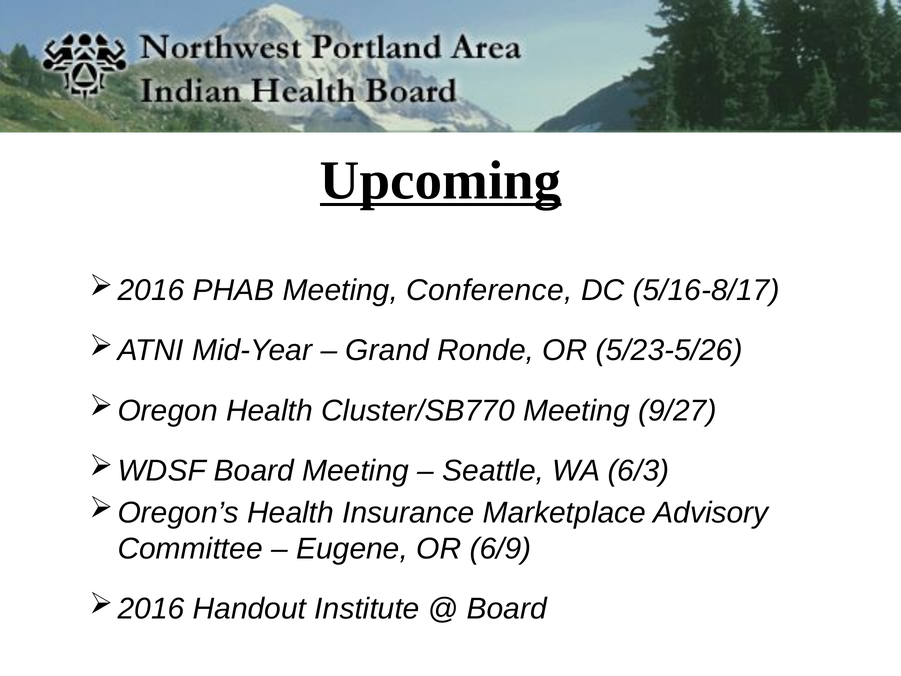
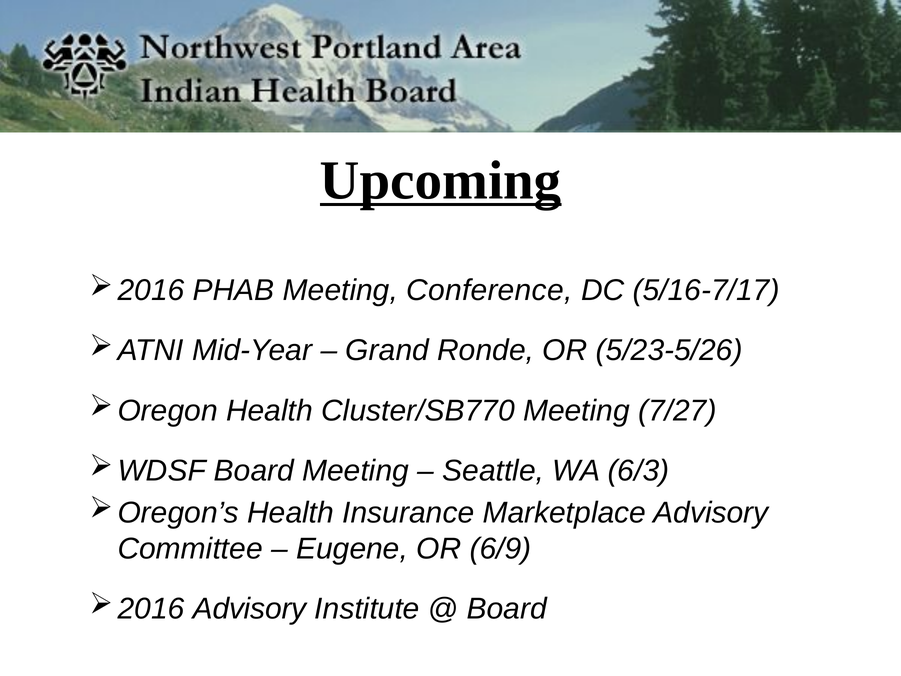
5/16-8/17: 5/16-8/17 -> 5/16-7/17 (706, 290)
9/27: 9/27 -> 7/27 (677, 411)
Handout: Handout -> Advisory (250, 609)
